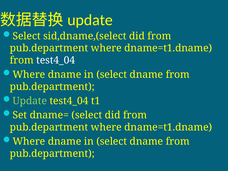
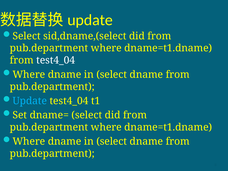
Update colour: light green -> light blue (30, 101)
